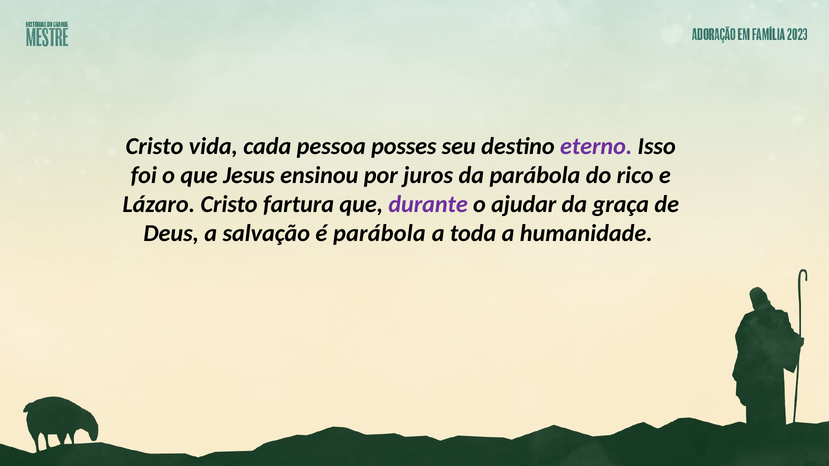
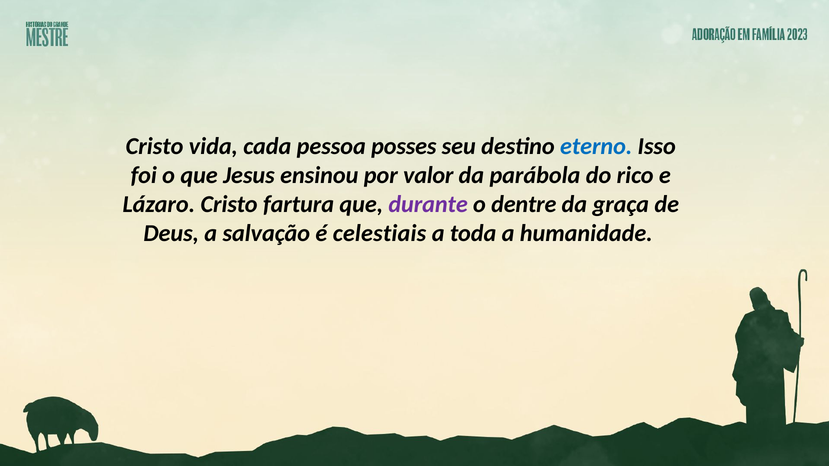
eterno colour: purple -> blue (596, 146)
juros: juros -> valor (428, 175)
ajudar: ajudar -> dentre (524, 205)
é parábola: parábola -> celestiais (379, 234)
